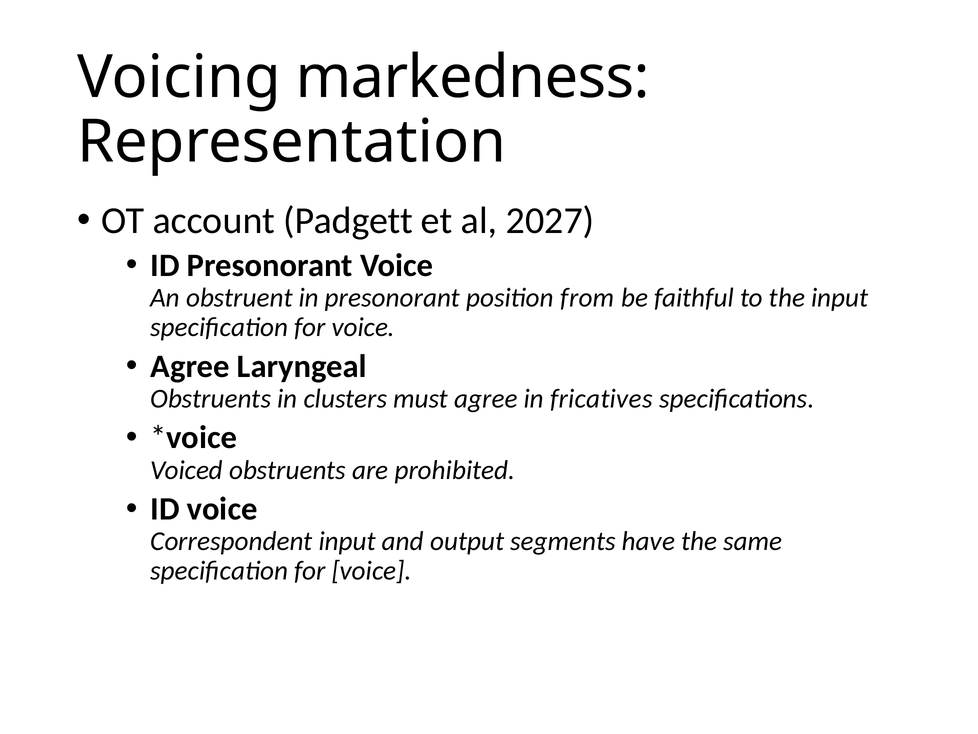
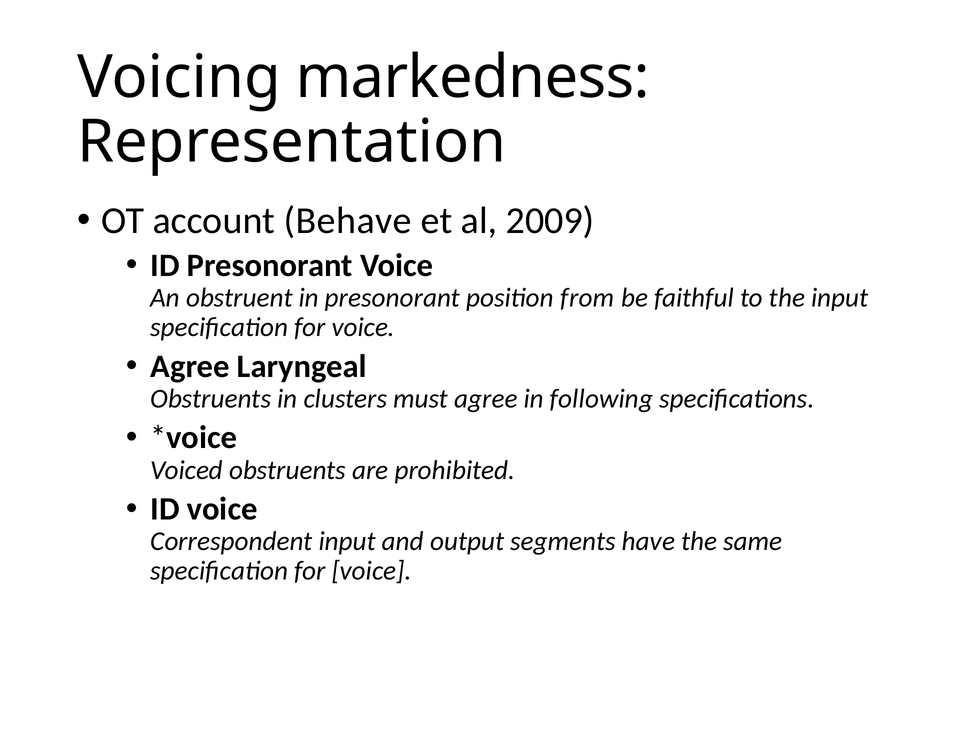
Padgett: Padgett -> Behave (348, 220)
2027: 2027 -> 2009 (550, 220)
fricatives: fricatives -> following (601, 398)
